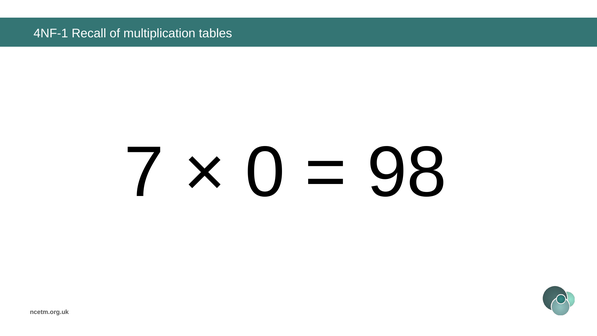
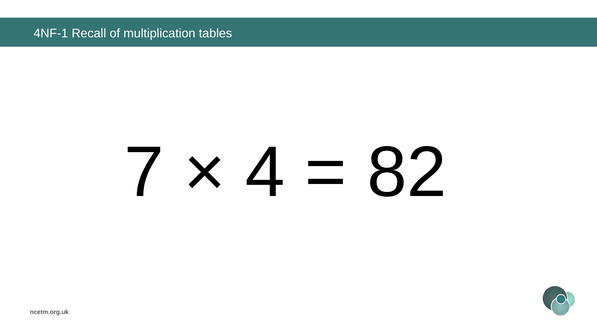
0: 0 -> 4 (265, 172)
98: 98 -> 82 (407, 172)
